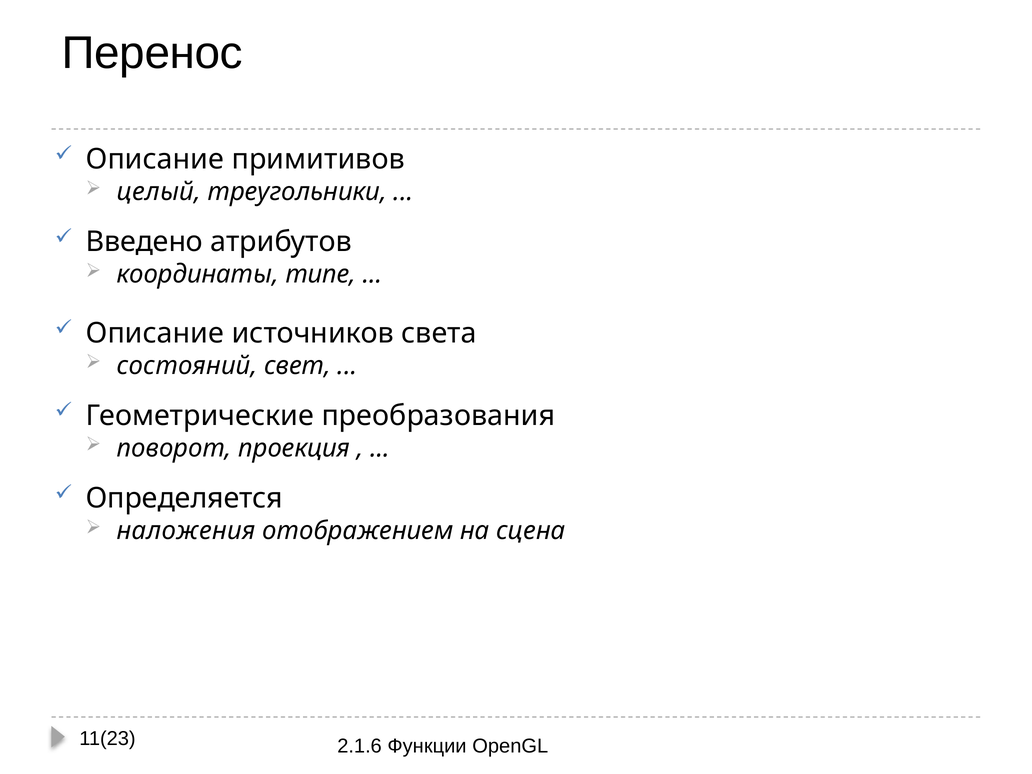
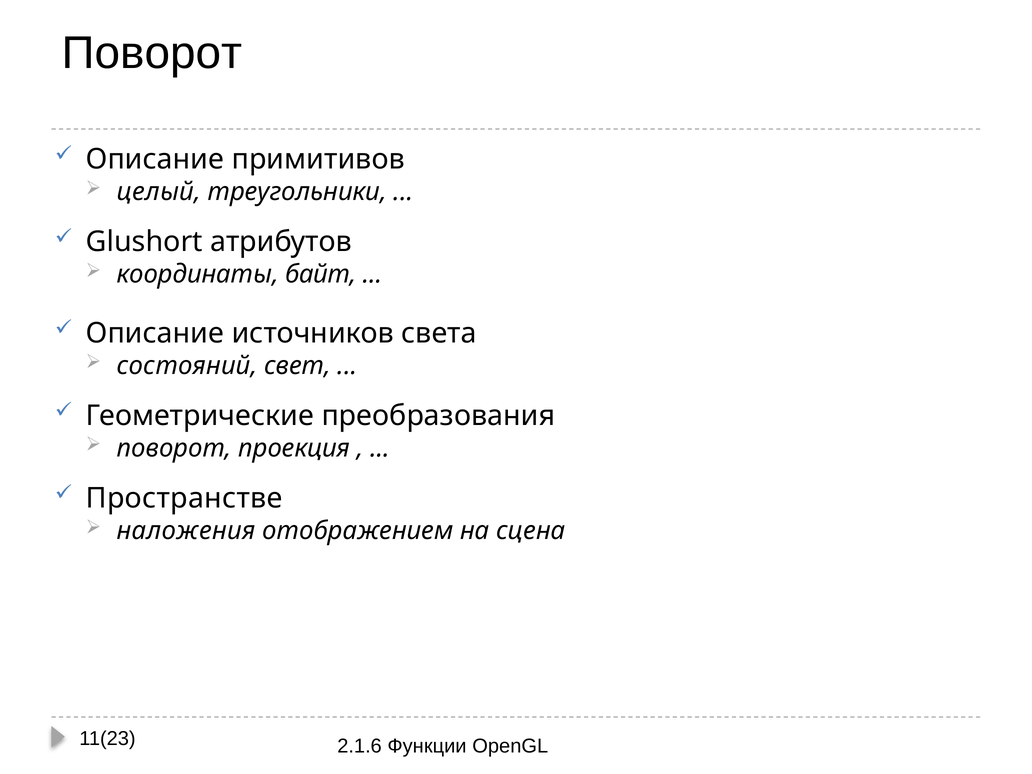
Перенос: Перенос -> Поворот (152, 53)
Введено: Введено -> Glushort (144, 242)
типе: типе -> байт (321, 274)
Определяется: Определяется -> Пространстве (184, 498)
